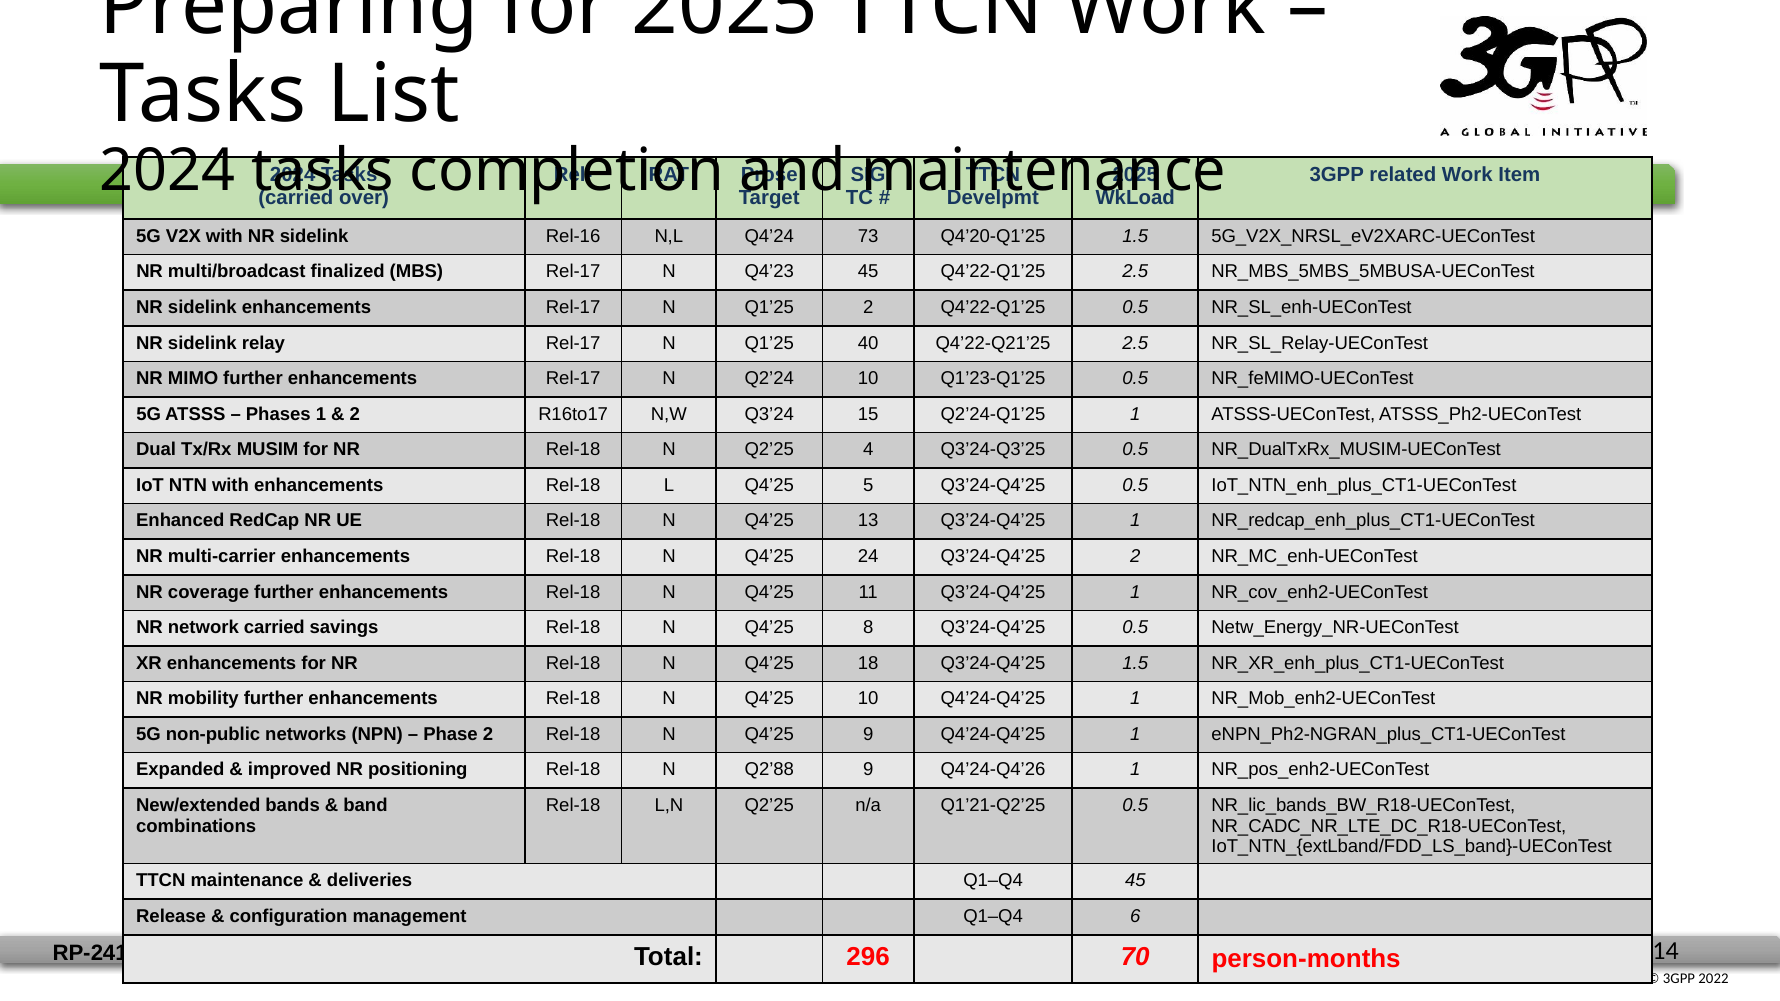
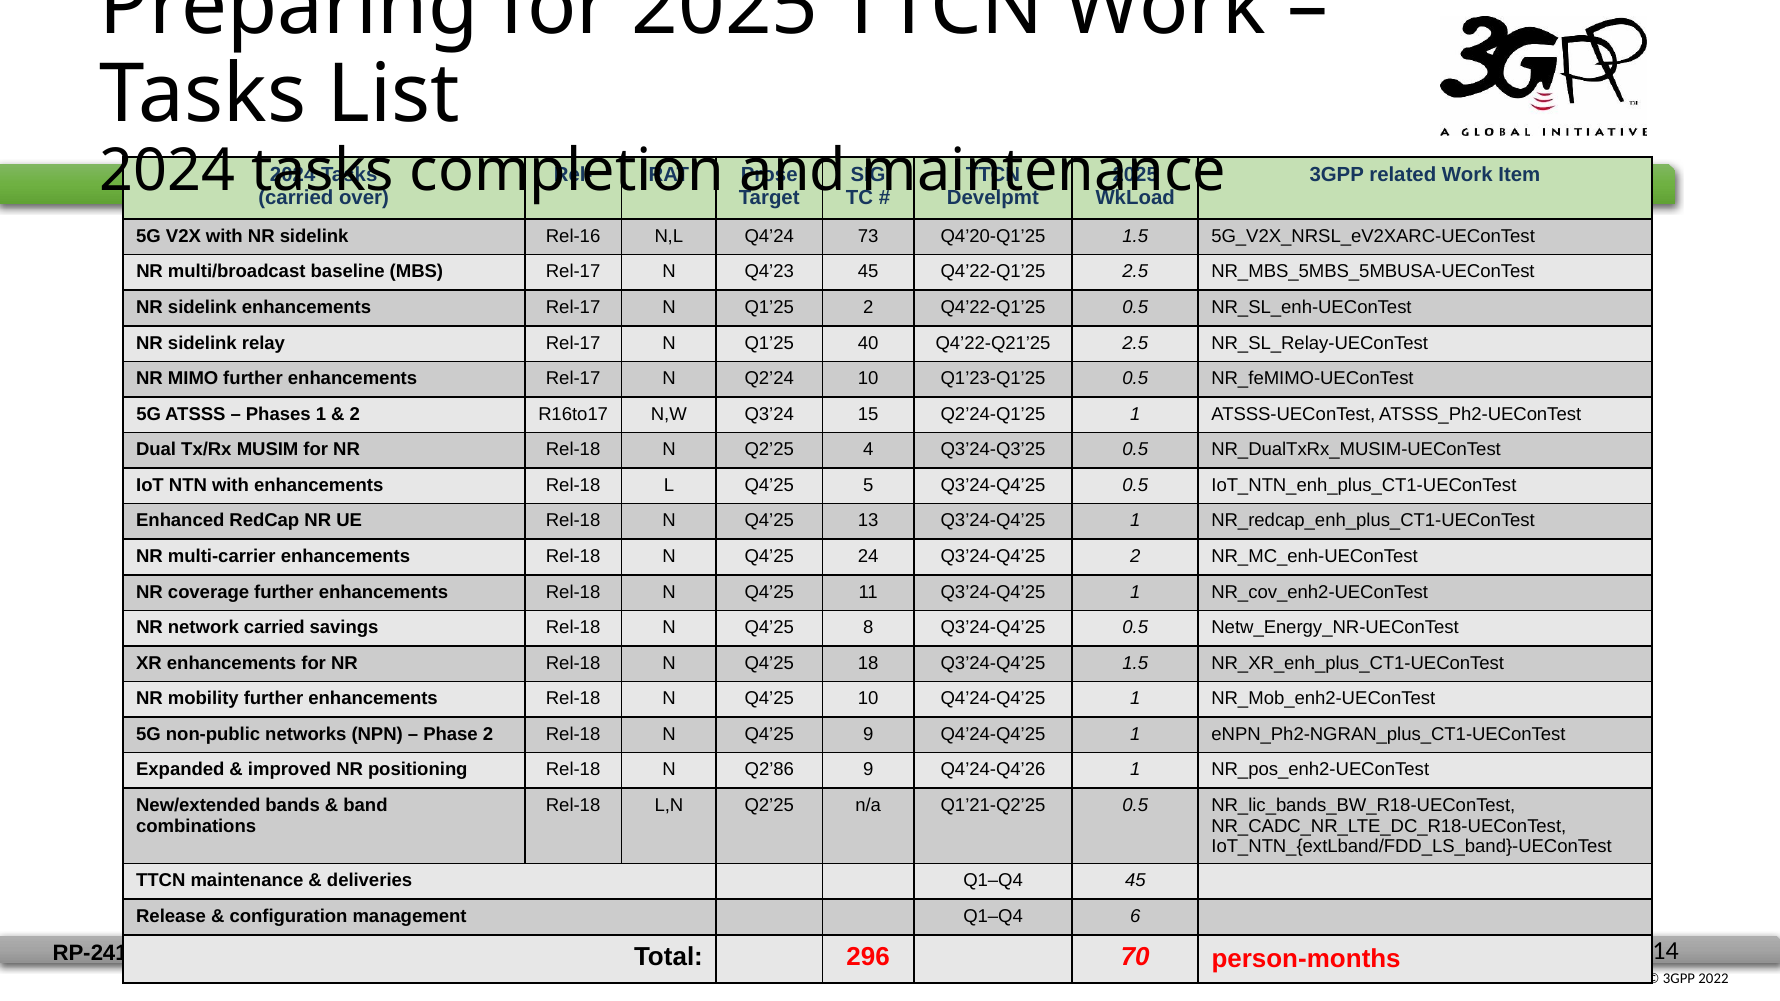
finalized: finalized -> baseline (348, 272)
Q2’88: Q2’88 -> Q2’86 (769, 770)
